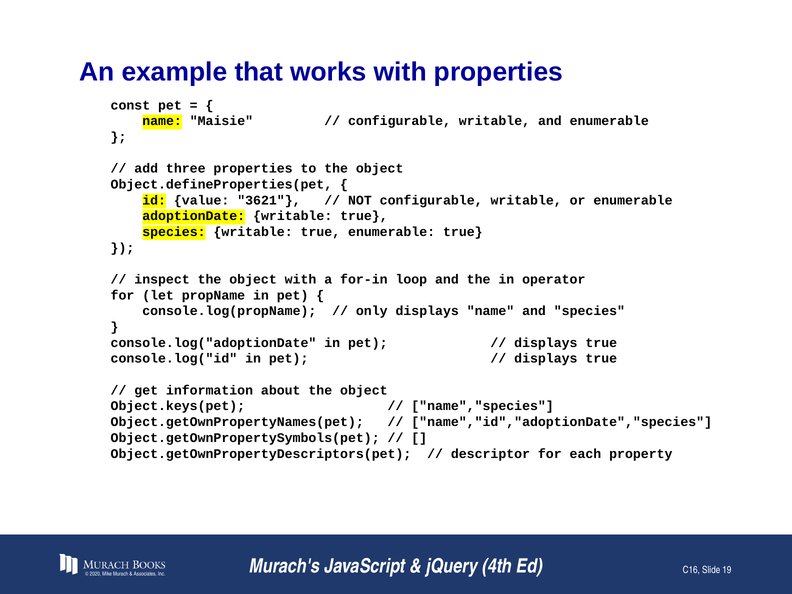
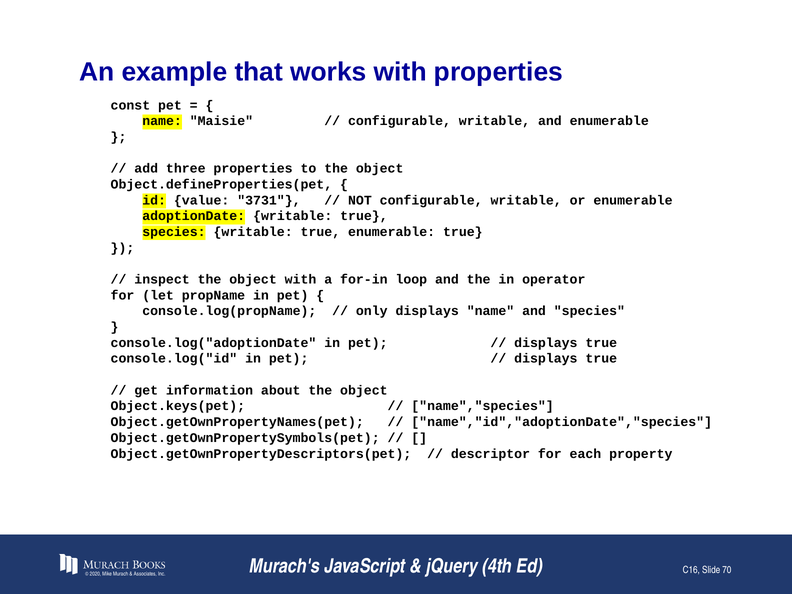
3621: 3621 -> 3731 (269, 200)
19: 19 -> 70 (727, 570)
